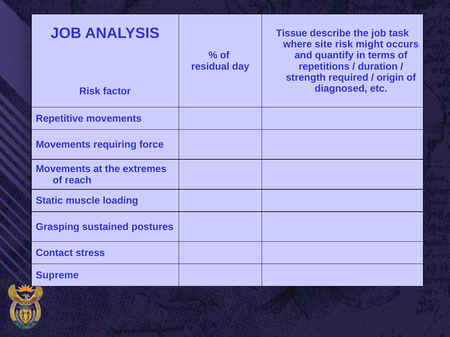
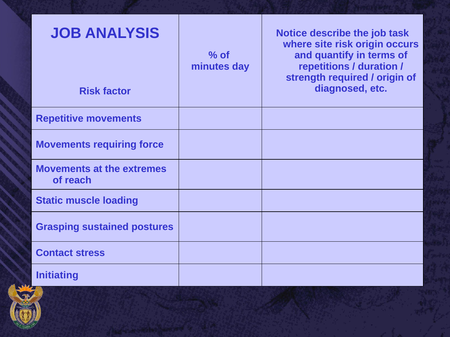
Tissue: Tissue -> Notice (292, 33)
risk might: might -> origin (370, 44)
residual: residual -> minutes (210, 66)
Supreme: Supreme -> Initiating (57, 276)
